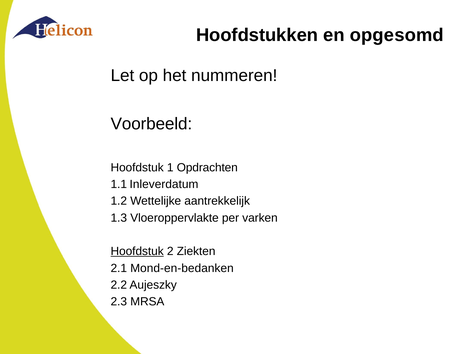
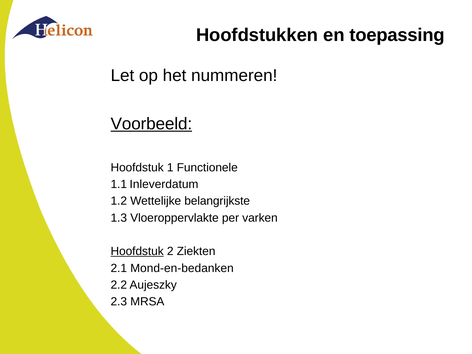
opgesomd: opgesomd -> toepassing (397, 35)
Voorbeeld underline: none -> present (151, 124)
Opdrachten: Opdrachten -> Functionele (207, 167)
aantrekkelijk: aantrekkelijk -> belangrijkste (217, 201)
